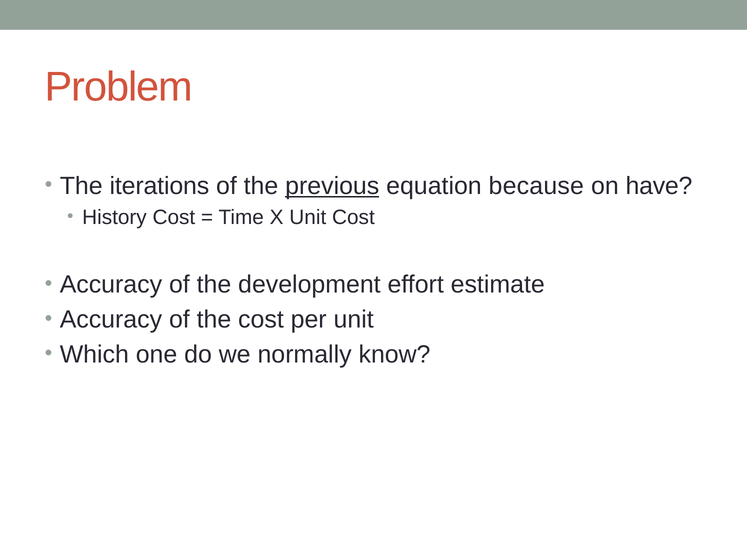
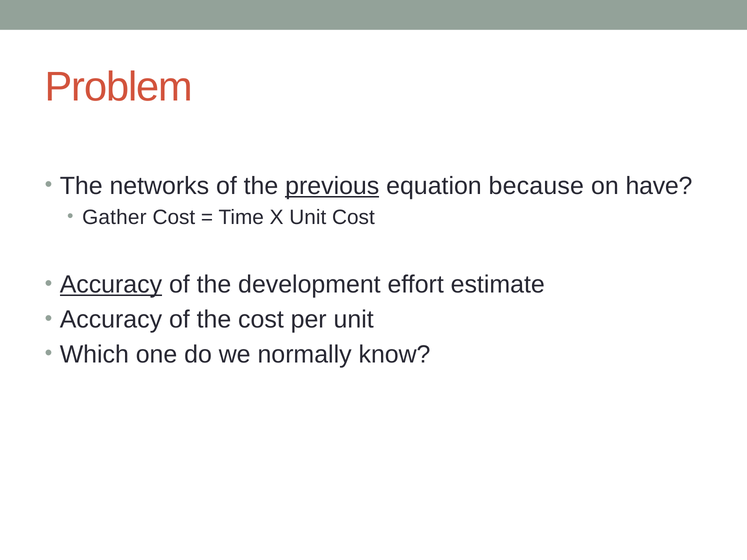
iterations: iterations -> networks (159, 186)
History: History -> Gather (114, 217)
Accuracy underline: none -> present (111, 285)
